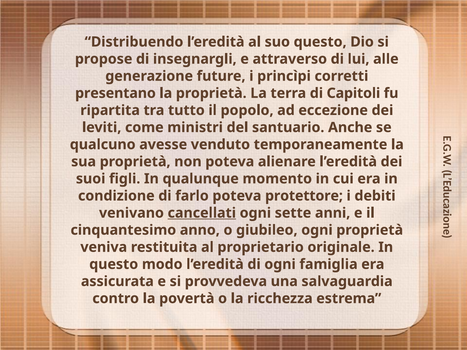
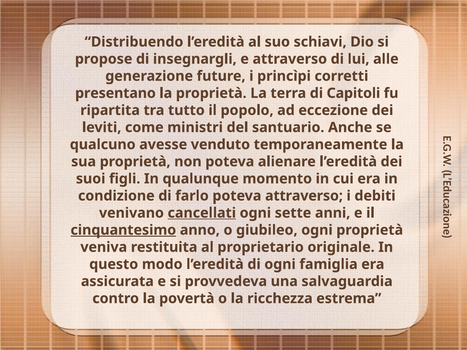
suo questo: questo -> schiavi (320, 42)
poteva protettore: protettore -> attraverso (304, 196)
cinquantesimo underline: none -> present (123, 230)
